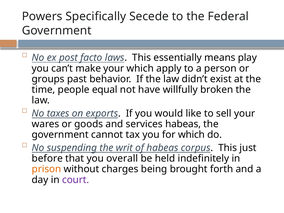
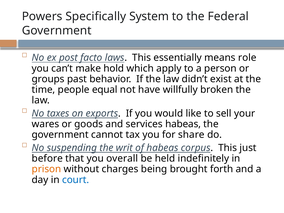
Secede: Secede -> System (149, 16)
play: play -> role (247, 58)
make your: your -> hold (114, 68)
for which: which -> share (191, 135)
court colour: purple -> blue (76, 180)
